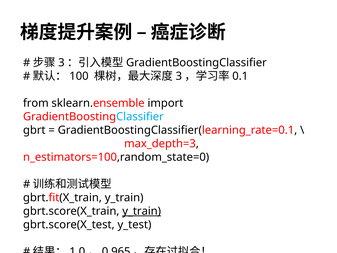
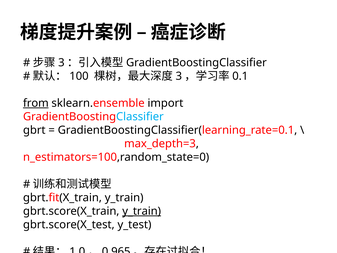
from underline: none -> present (36, 103)
